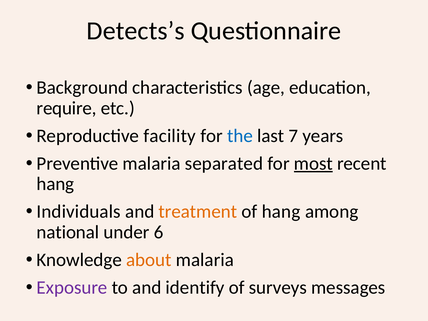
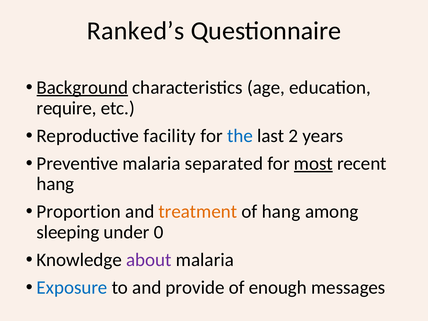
Detects’s: Detects’s -> Ranked’s (136, 31)
Background underline: none -> present (82, 88)
7: 7 -> 2 (293, 136)
Individuals: Individuals -> Proportion (79, 212)
national: national -> sleeping (68, 232)
6: 6 -> 0 (159, 232)
about colour: orange -> purple (149, 260)
Exposure colour: purple -> blue (72, 288)
identify: identify -> provide (195, 288)
surveys: surveys -> enough (278, 288)
